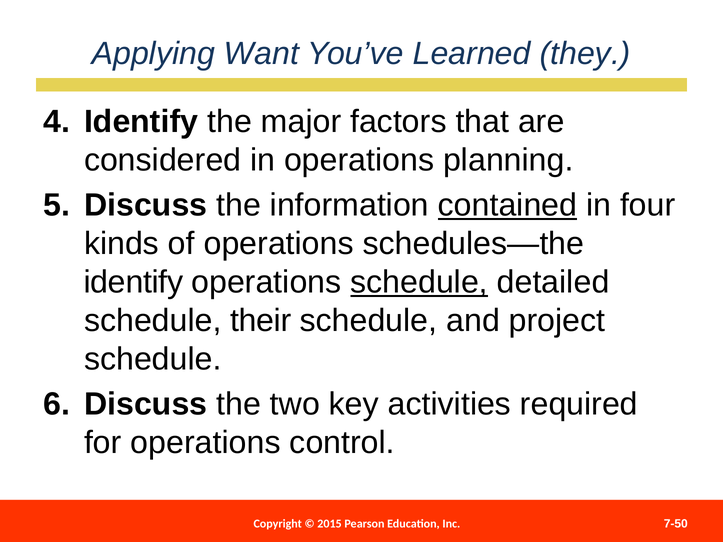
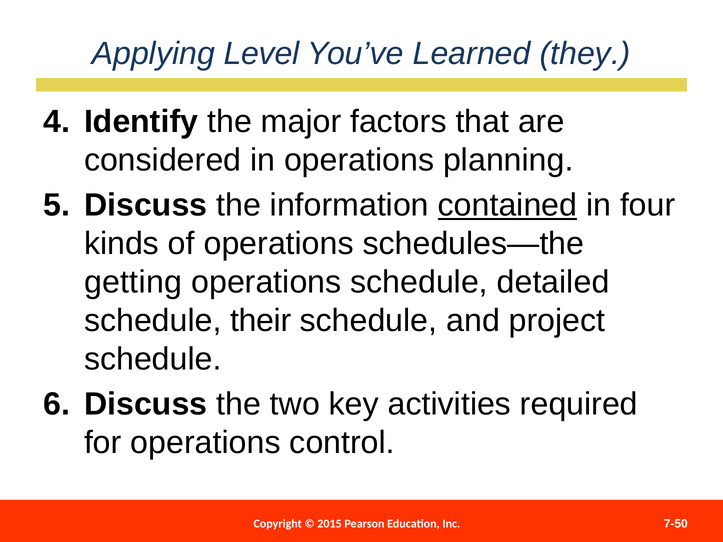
Want: Want -> Level (262, 53)
identify: identify -> getting (133, 282)
schedule underline: present -> none (419, 282)
